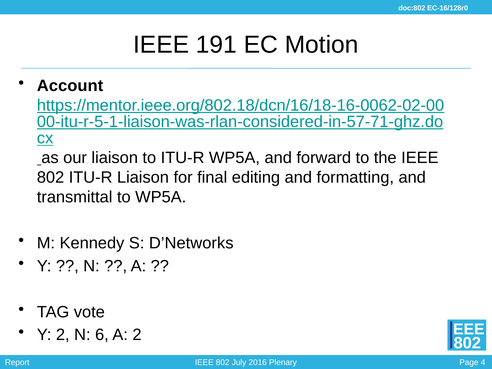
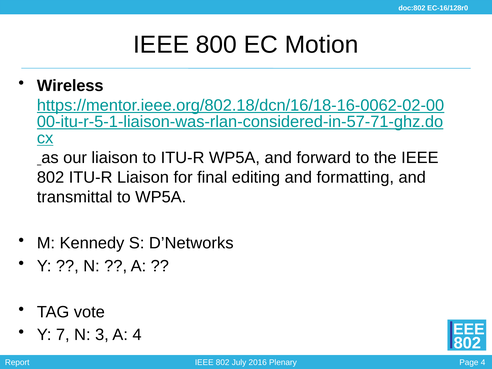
191: 191 -> 800 (216, 45)
Account: Account -> Wireless (70, 86)
Y 2: 2 -> 7 (63, 335)
6: 6 -> 3 (102, 335)
A 2: 2 -> 4 (137, 335)
